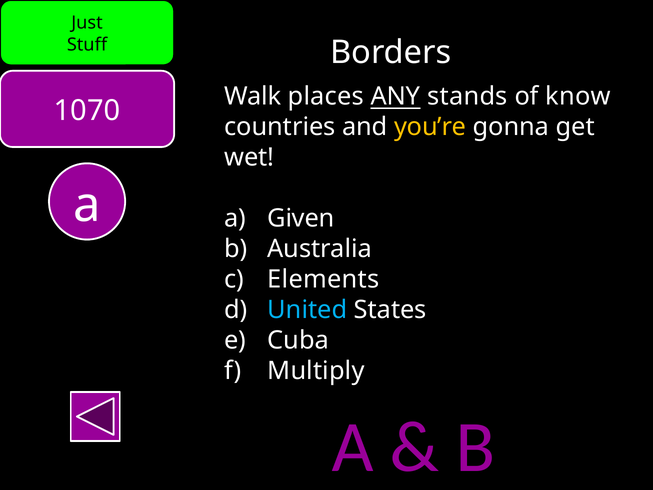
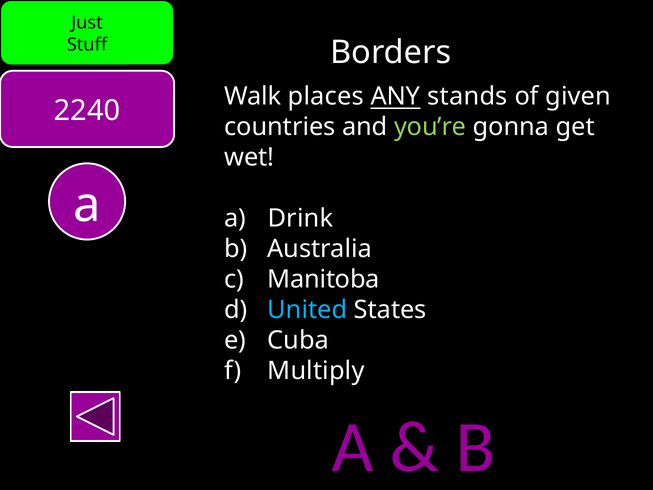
know: know -> given (578, 96)
1070: 1070 -> 2240 (87, 111)
you’re colour: yellow -> light green (430, 127)
Given: Given -> Drink (301, 218)
Elements: Elements -> Manitoba (324, 279)
